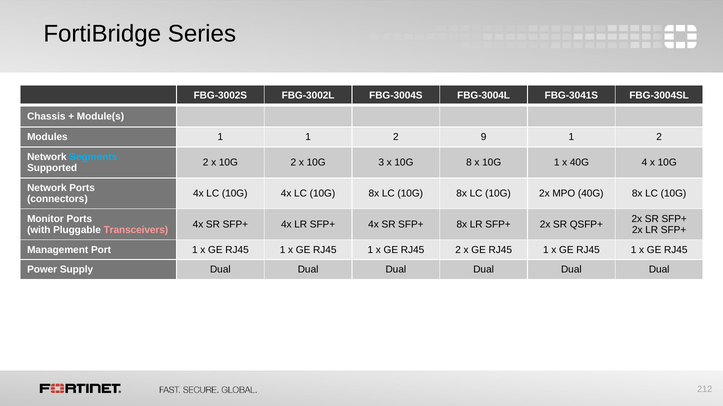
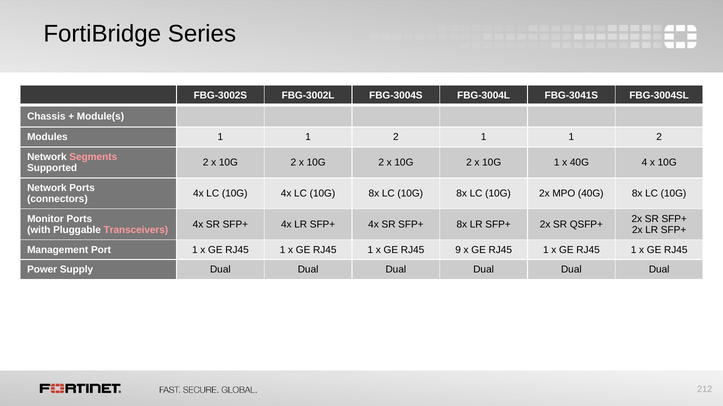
2 9: 9 -> 1 (484, 137)
Segments colour: light blue -> pink (93, 157)
3: 3 -> 2 (381, 163)
8: 8 -> 2 (469, 163)
RJ45 2: 2 -> 9 (458, 250)
